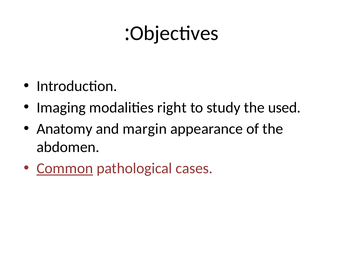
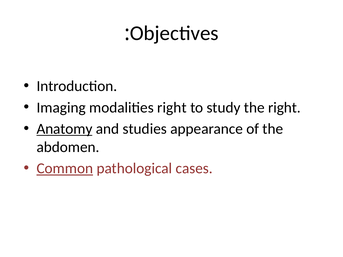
the used: used -> right (284, 108)
Anatomy underline: none -> present (64, 129)
margin: margin -> studies (145, 129)
